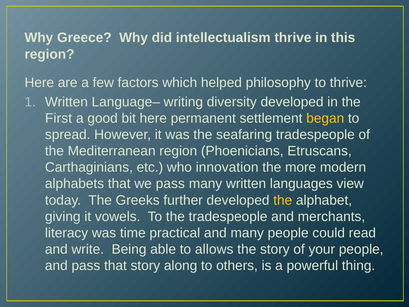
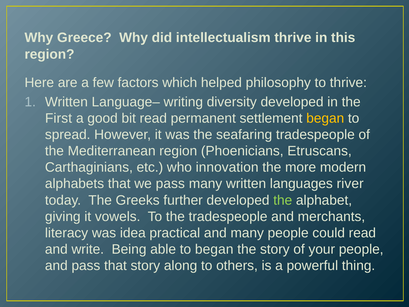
bit here: here -> read (153, 118)
view: view -> river (350, 184)
the colour: yellow -> light green (283, 200)
time: time -> idea (133, 233)
to allows: allows -> began (214, 249)
